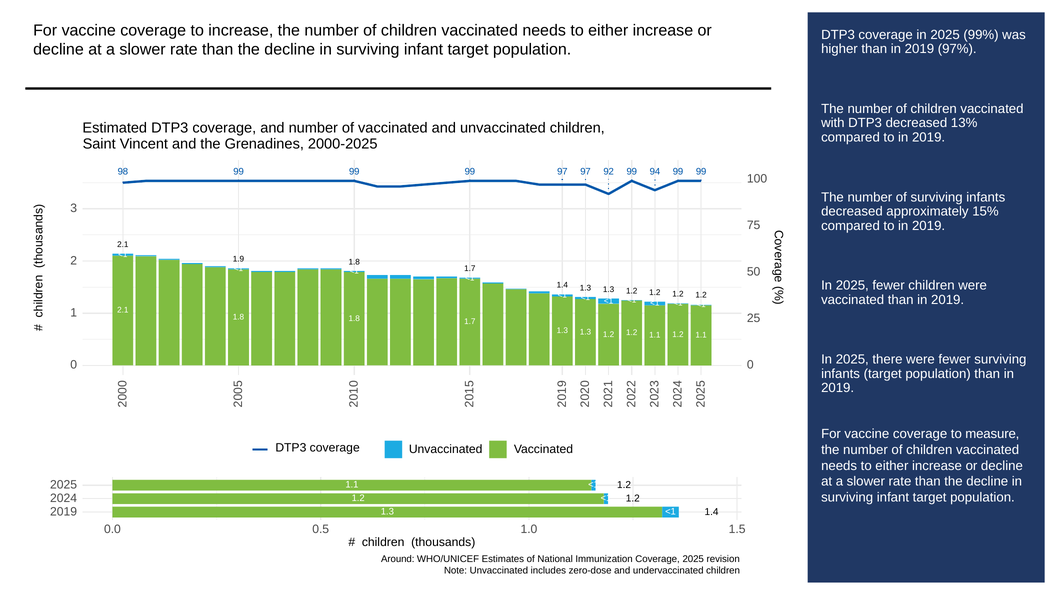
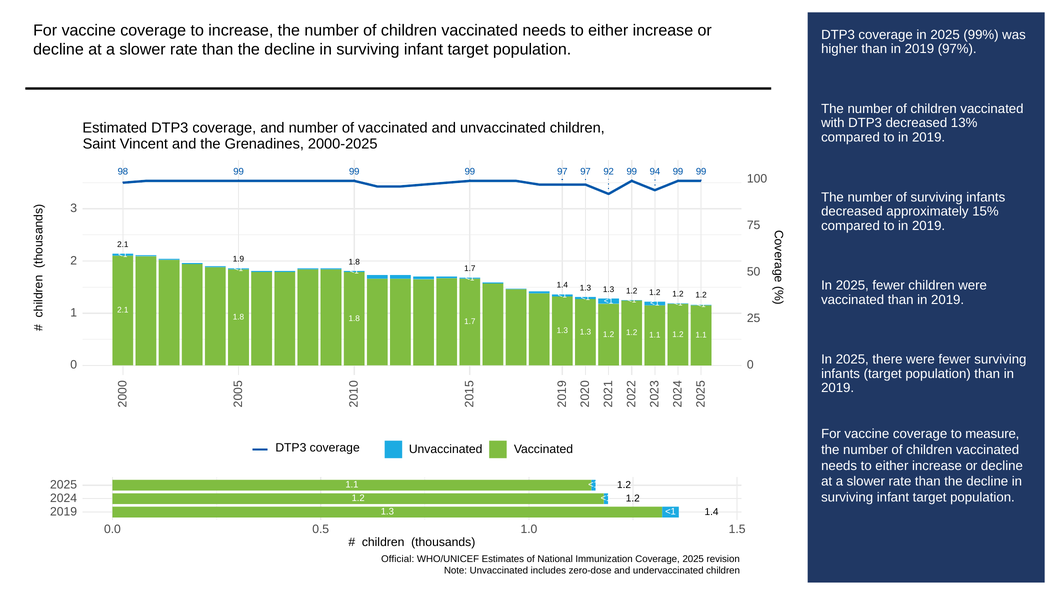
Around: Around -> Official (398, 559)
